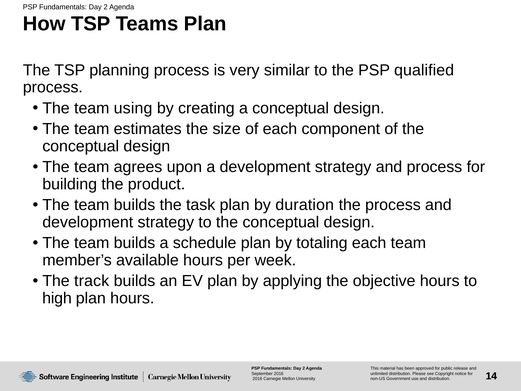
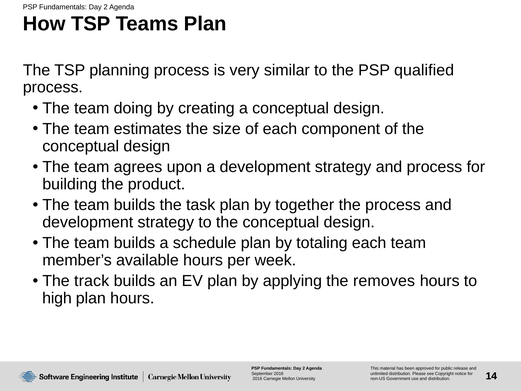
using: using -> doing (133, 108)
duration: duration -> together (305, 205)
objective: objective -> removes (384, 281)
